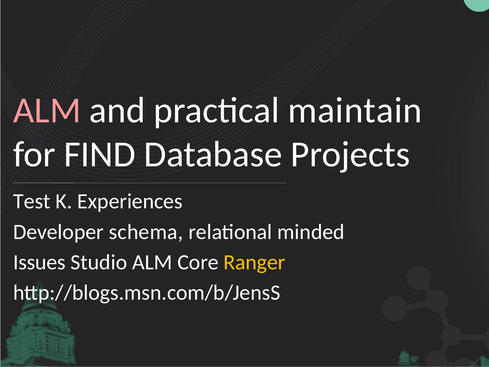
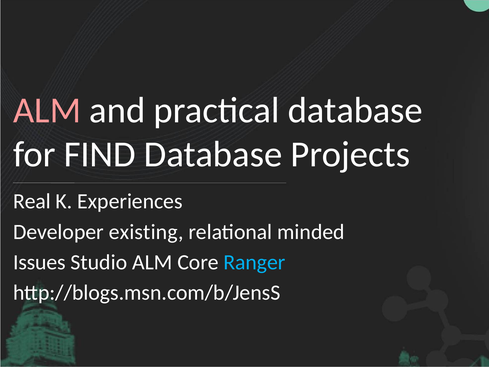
practical maintain: maintain -> database (355, 110)
Test: Test -> Real (32, 201)
schema: schema -> existing (146, 232)
Ranger colour: yellow -> light blue (254, 262)
